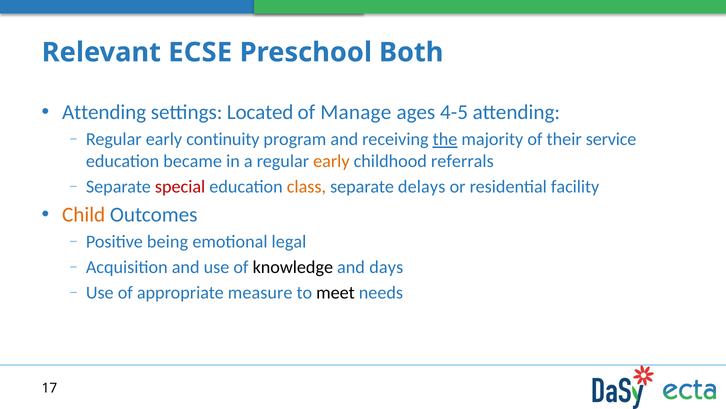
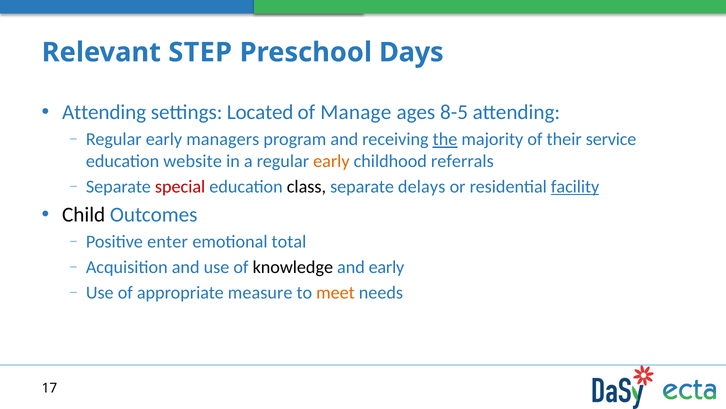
ECSE: ECSE -> STEP (200, 52)
Both: Both -> Days (411, 52)
4-5: 4-5 -> 8-5 (454, 112)
continuity: continuity -> managers (223, 139)
became: became -> website (193, 161)
class colour: orange -> black (306, 186)
facility underline: none -> present (575, 186)
Child colour: orange -> black (84, 214)
being: being -> enter (168, 241)
legal: legal -> total (289, 241)
and days: days -> early (386, 267)
meet colour: black -> orange (335, 292)
